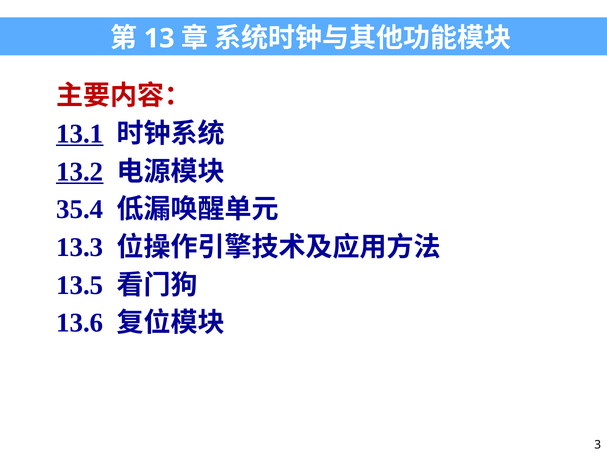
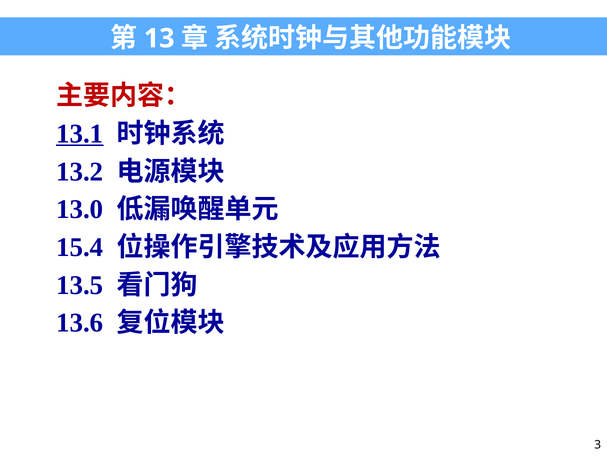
13.2 underline: present -> none (80, 171)
35.4: 35.4 -> 13.0 (80, 209)
13.3: 13.3 -> 15.4 (80, 247)
